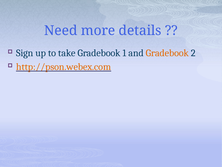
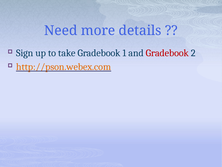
Gradebook colour: orange -> red (167, 53)
